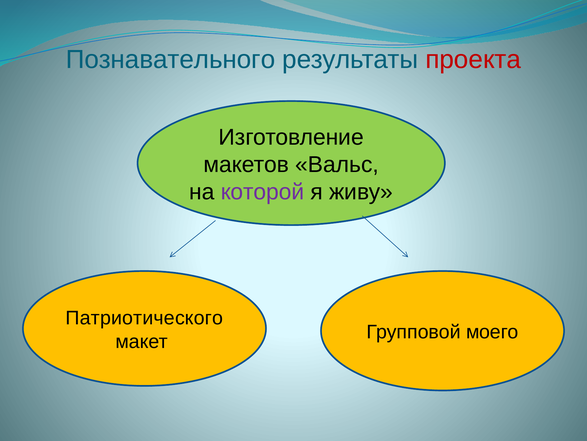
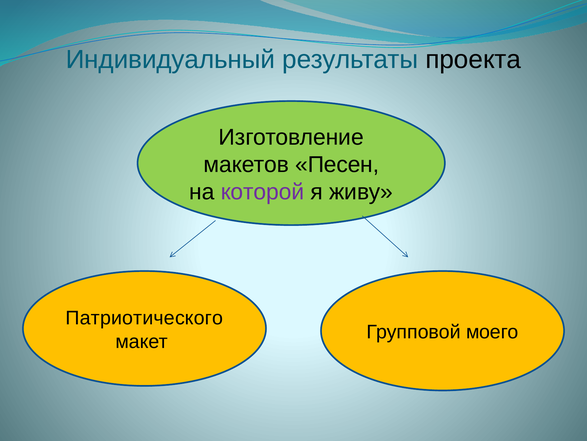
Познавательного: Познавательного -> Индивидуальный (170, 60)
проекта colour: red -> black (473, 60)
Вальс: Вальс -> Песен (337, 164)
